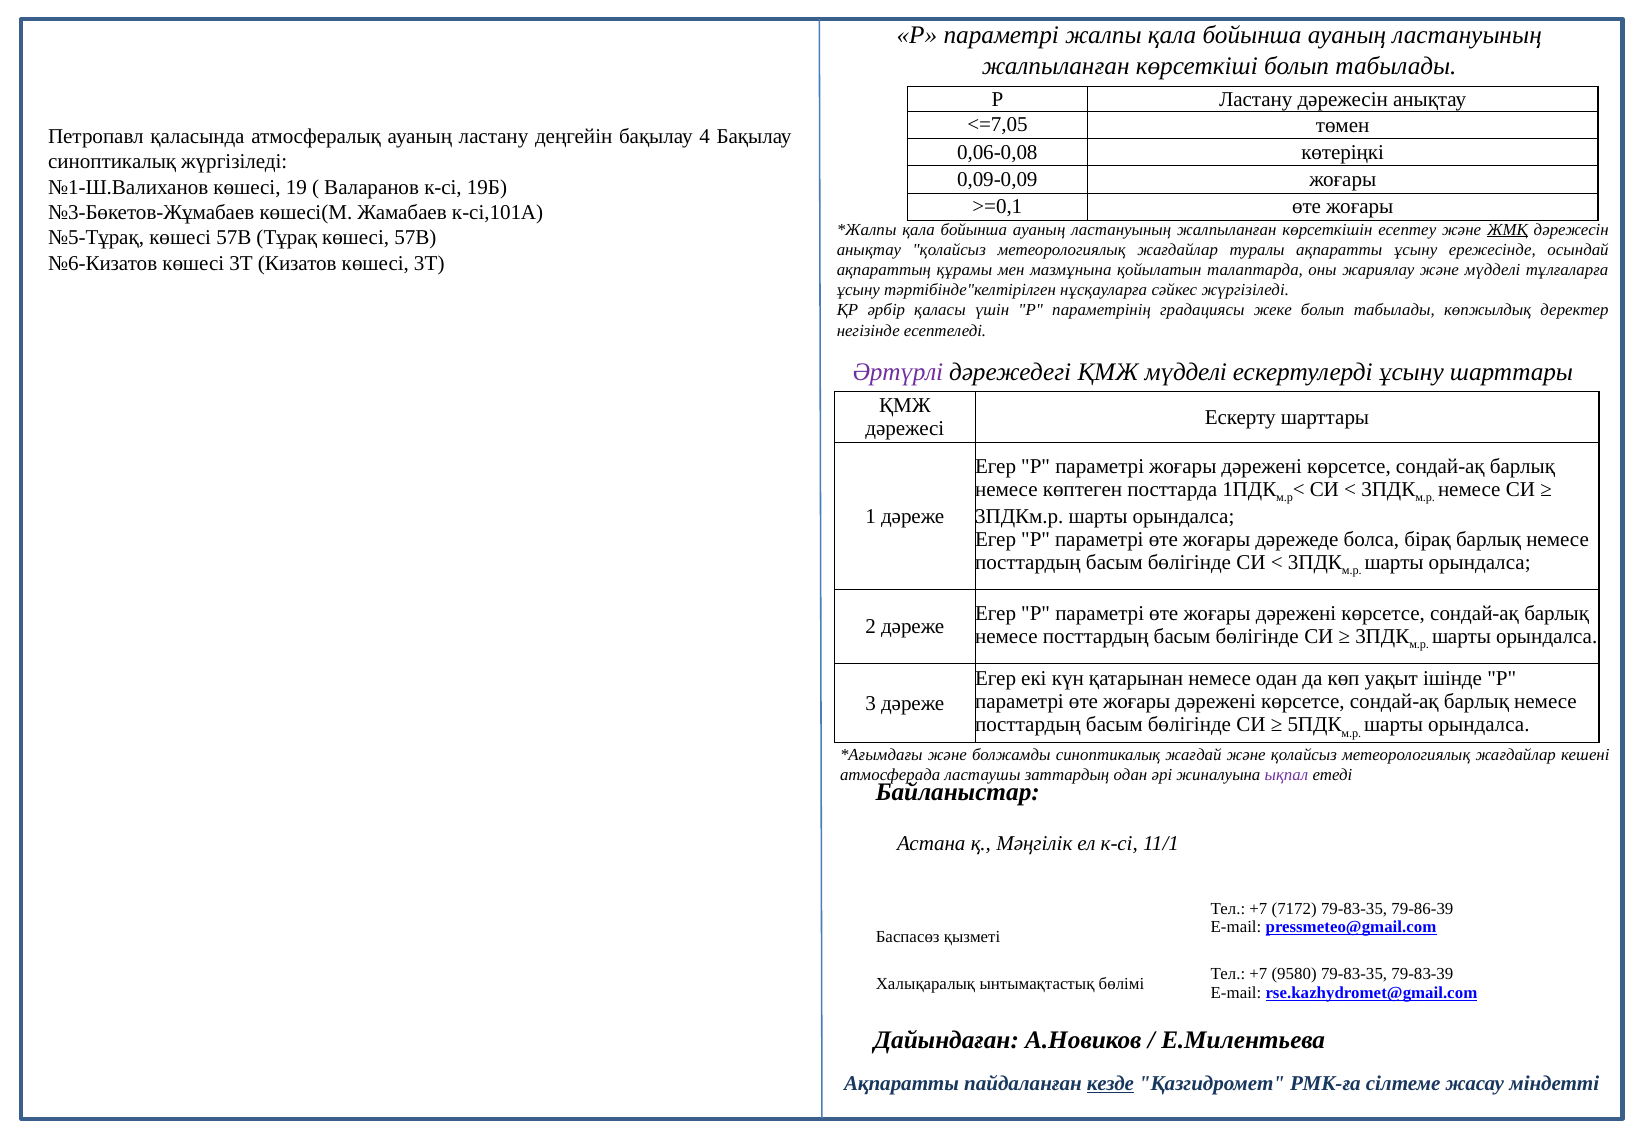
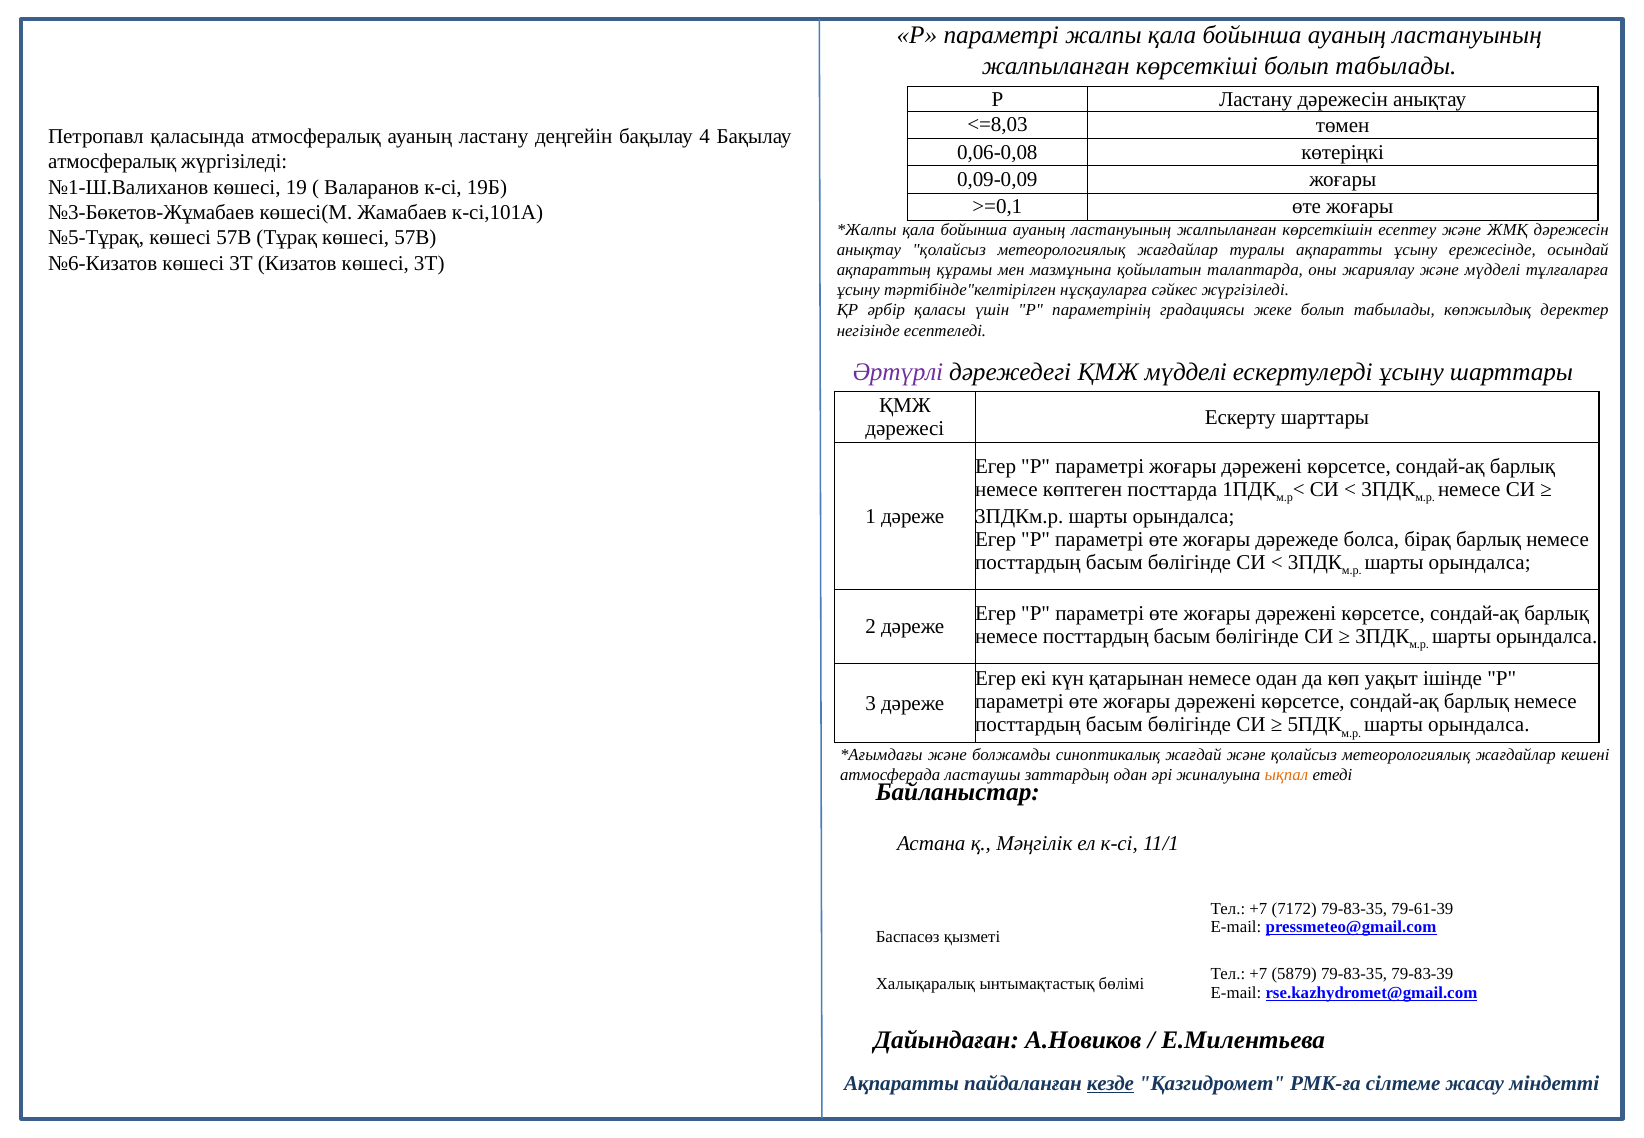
<=7,05: <=7,05 -> <=8,03 (997, 125)
синоптикалық: синоптикалық -> атмосфералық (112, 162)
ЖМҚ underline: present -> none (1507, 230)
ықпал colour: purple -> orange (1286, 775)
79-86-39: 79-86-39 -> 79-61-39 (1422, 909)
9580: 9580 -> 5879 (1294, 974)
